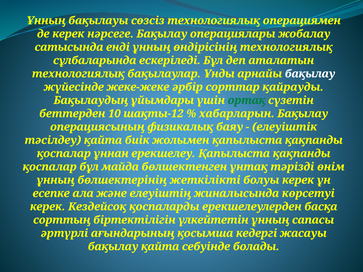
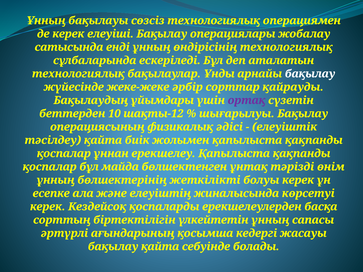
нәрсеге: нәрсеге -> елеуiшi (111, 34)
ортақ colour: green -> purple (247, 100)
хабарларын: хабарларын -> шығарылуы (237, 114)
баяу: баяу -> әдiсi (229, 127)
